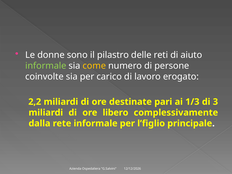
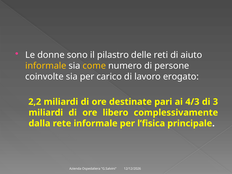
informale colour: light green -> yellow (46, 66)
1/3: 1/3 -> 4/3 (192, 102)
l’figlio: l’figlio -> l’fisica (151, 123)
